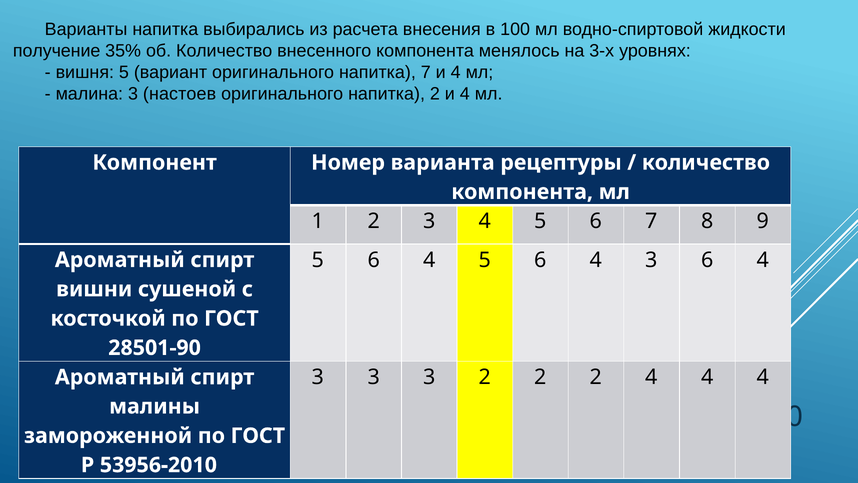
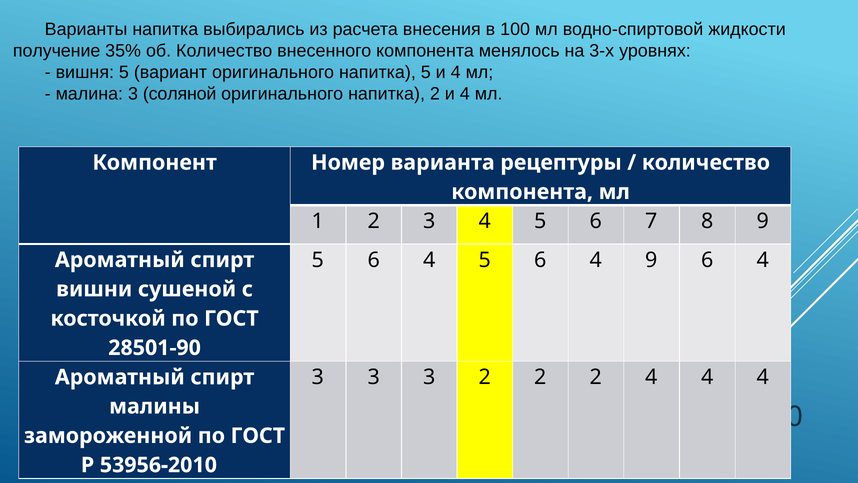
напитка 7: 7 -> 5 (426, 72)
настоев: настоев -> соляной (180, 94)
4 3: 3 -> 9 (652, 260)
